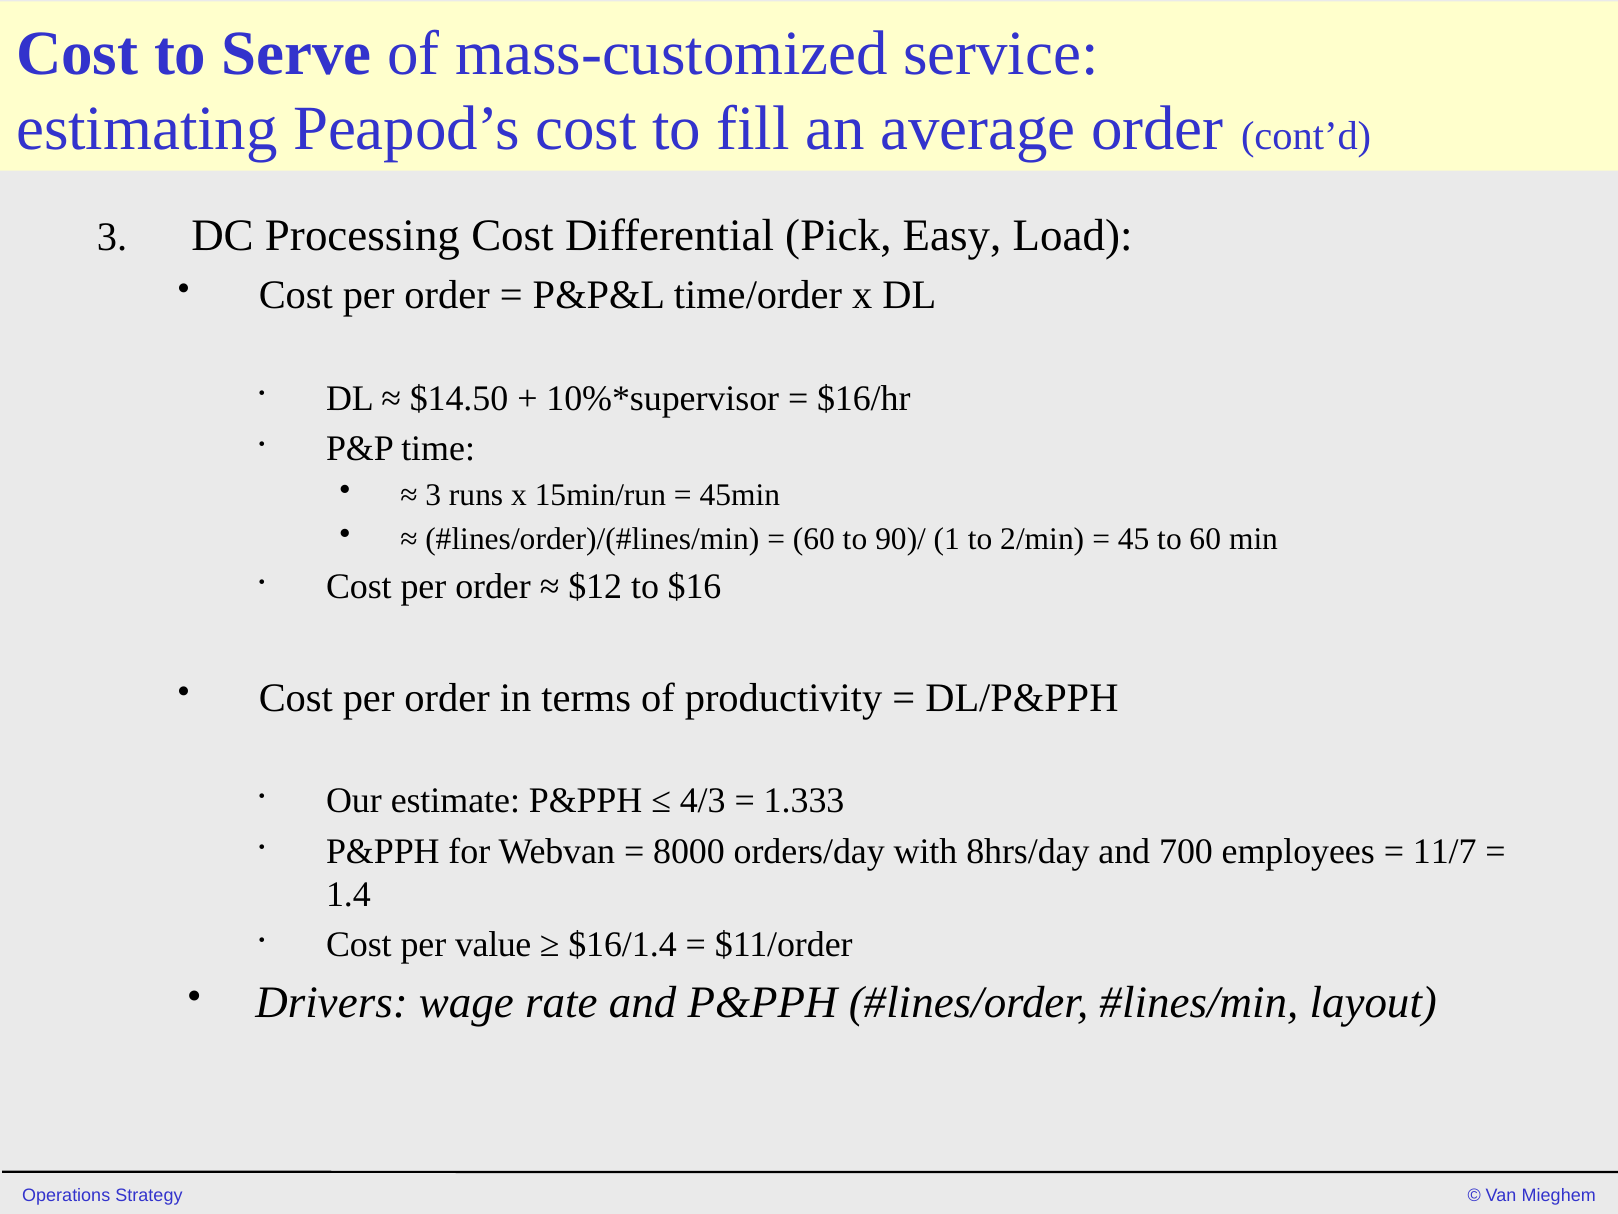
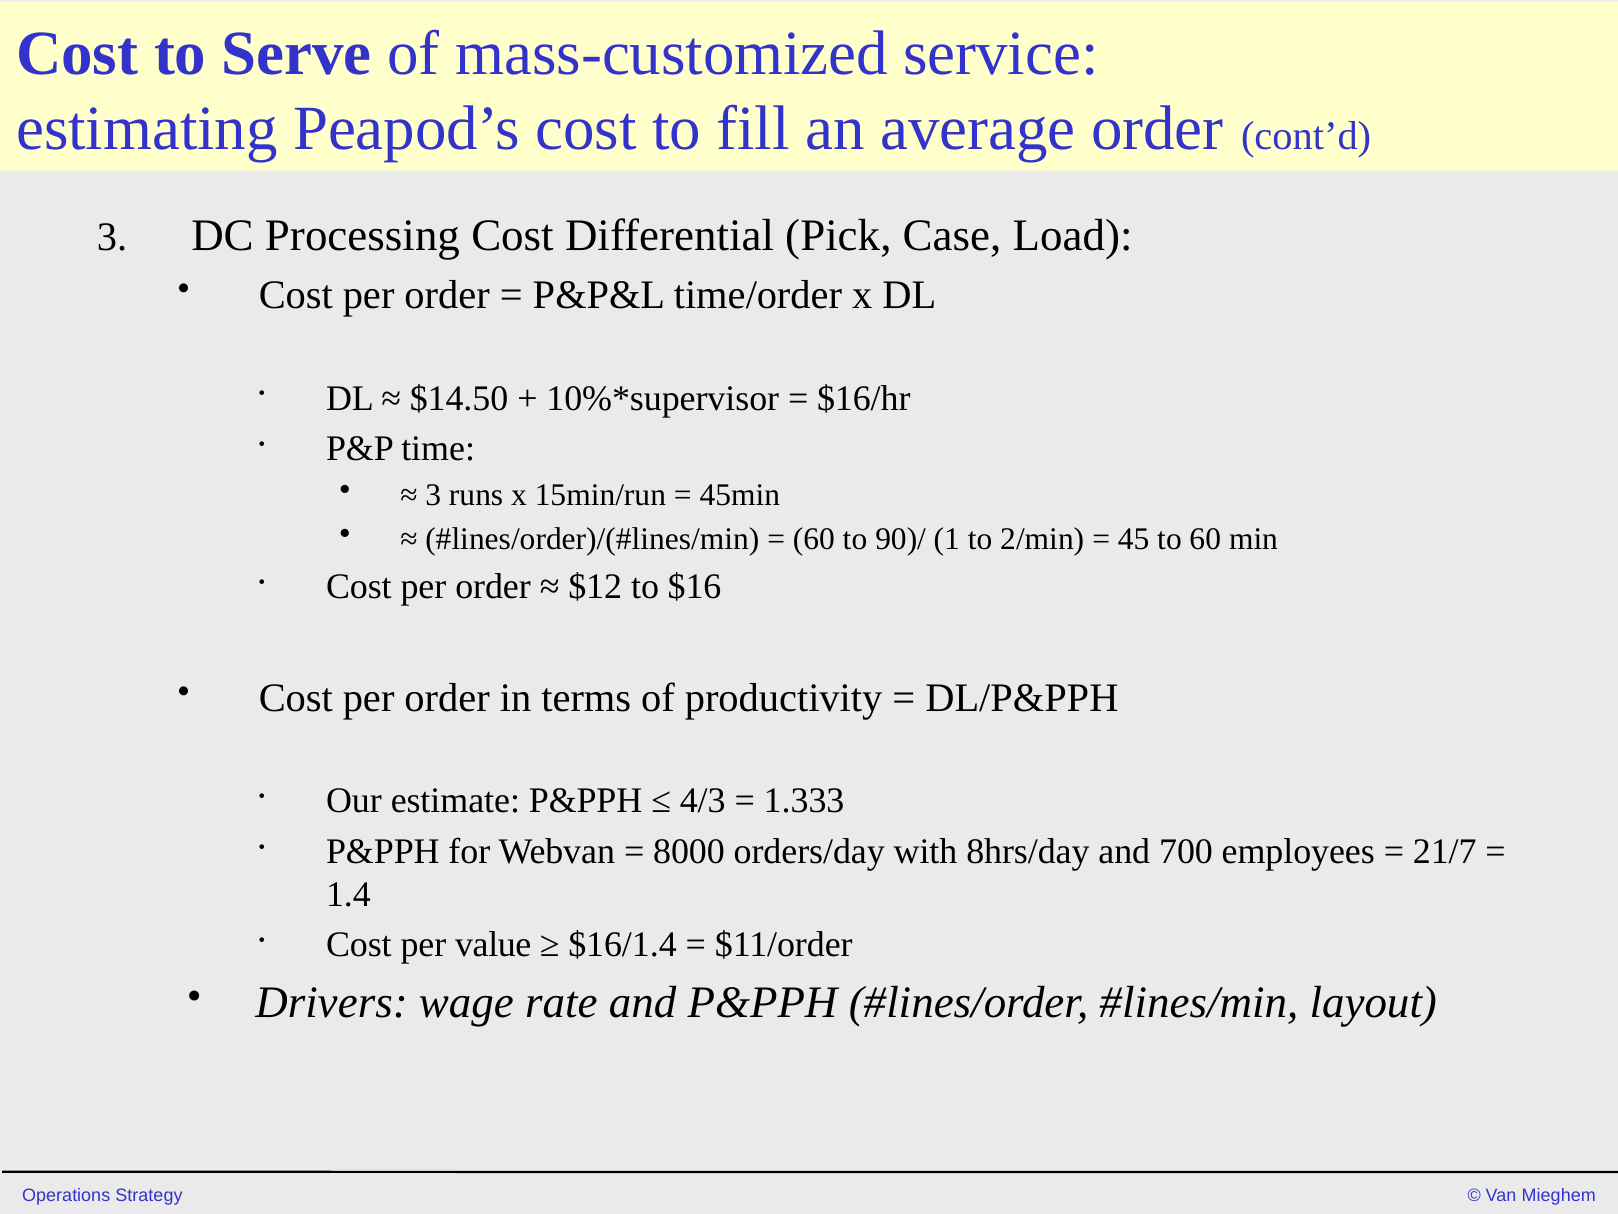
Easy: Easy -> Case (952, 236)
11/7: 11/7 -> 21/7 (1445, 851)
